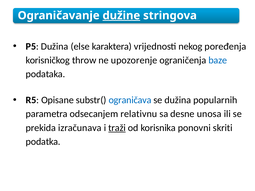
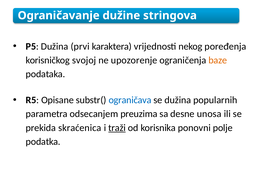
dužine underline: present -> none (121, 16)
else: else -> prvi (80, 46)
throw: throw -> svojoj (84, 60)
baze colour: blue -> orange (218, 60)
relativnu: relativnu -> preuzima (139, 114)
izračunava: izračunava -> skraćenica (80, 128)
skriti: skriti -> polje (223, 128)
